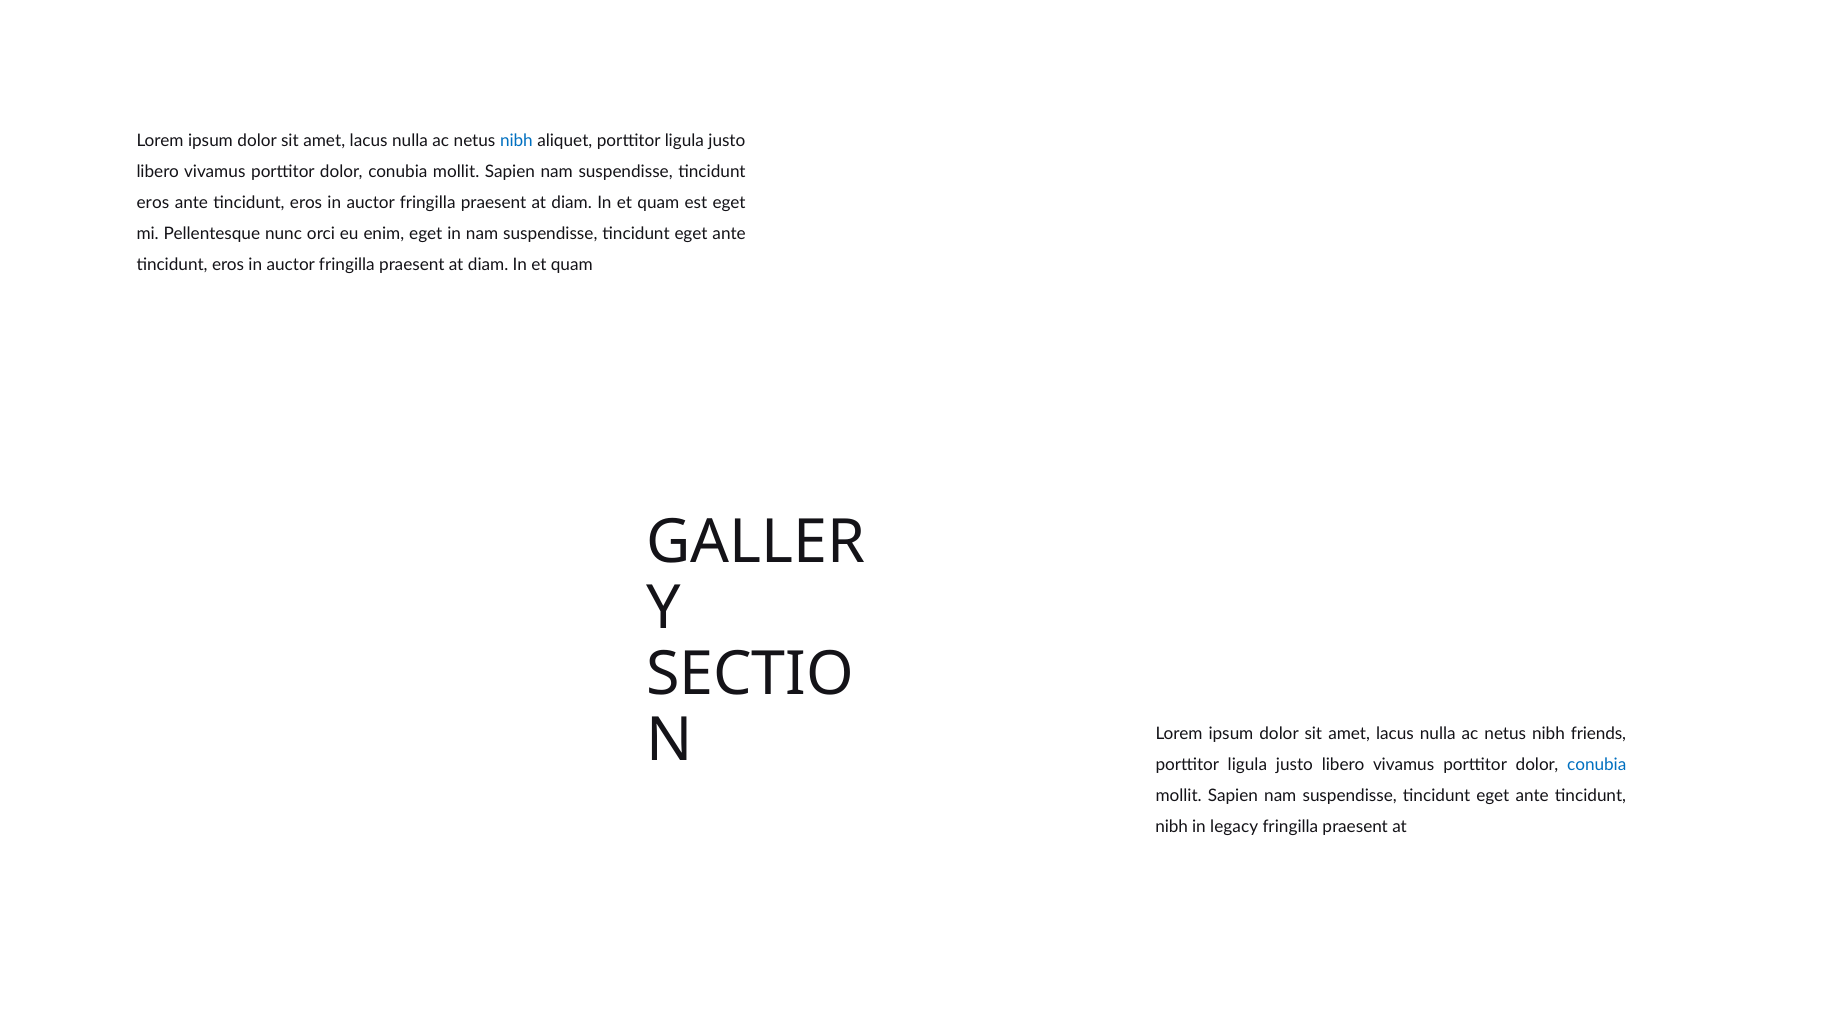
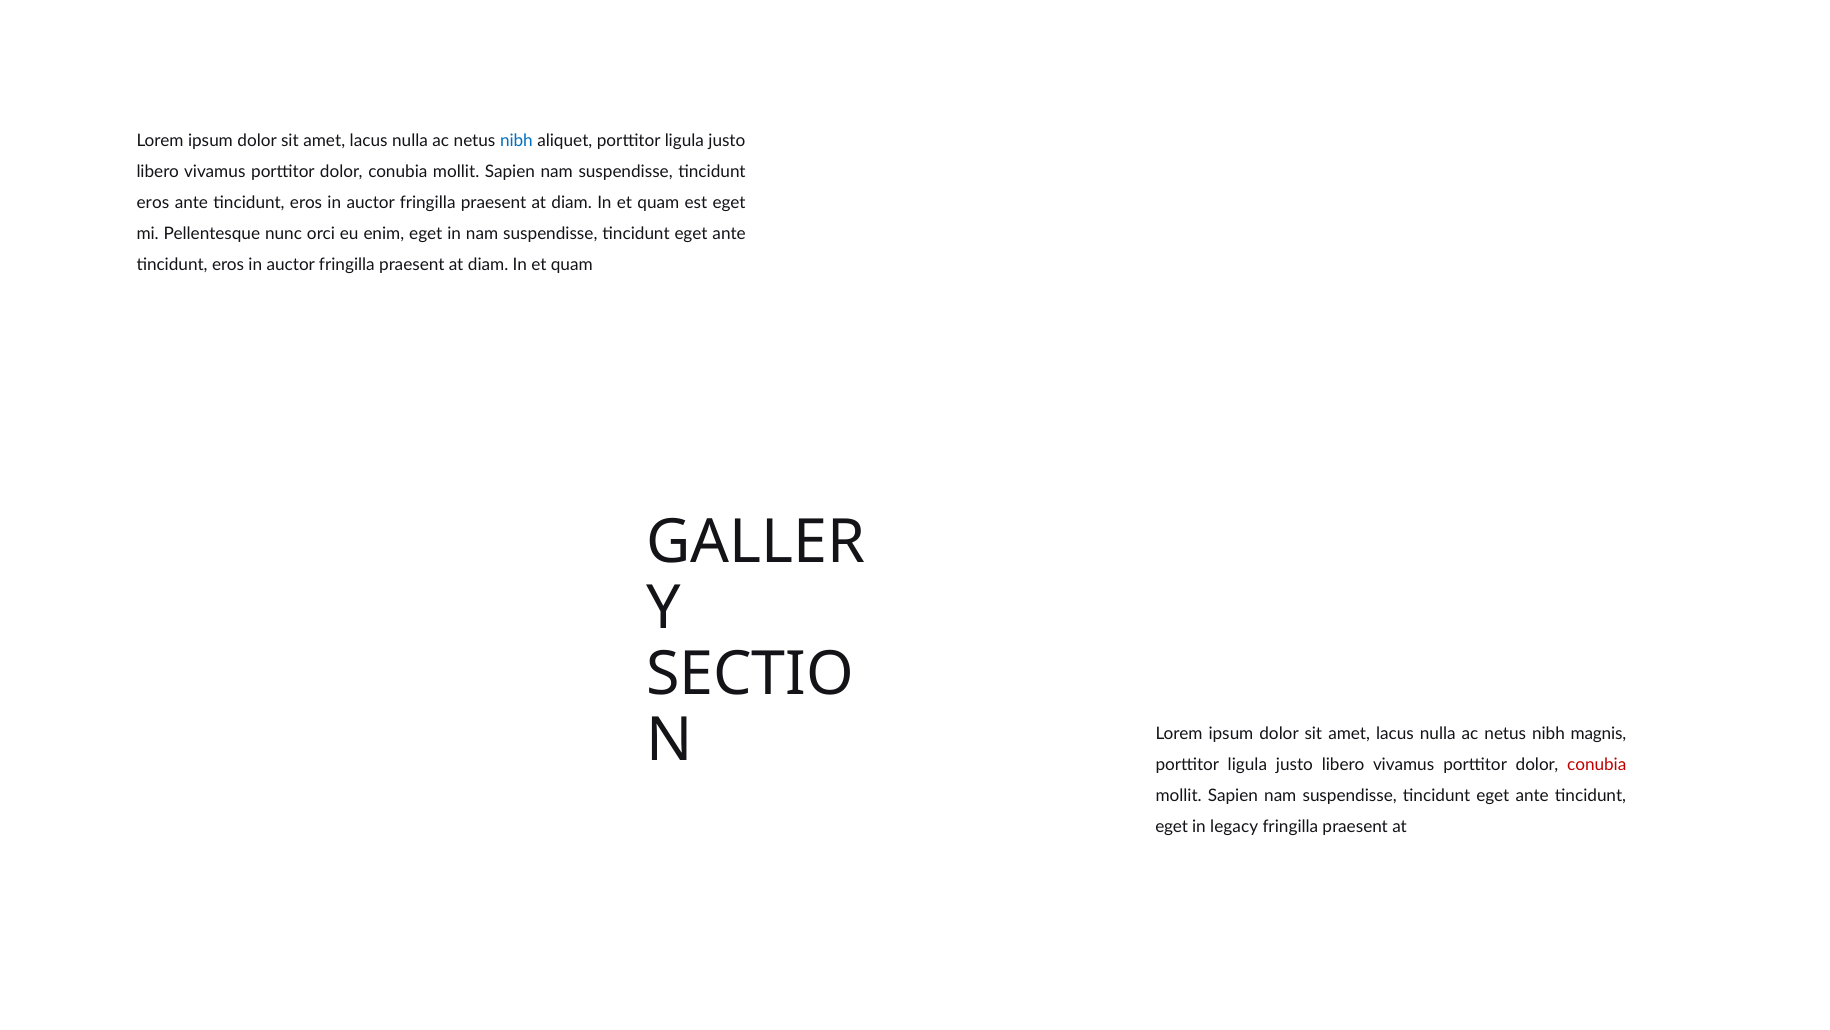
friends: friends -> magnis (1598, 734)
conubia colour: blue -> red (1597, 765)
nibh: nibh -> eget (1172, 827)
